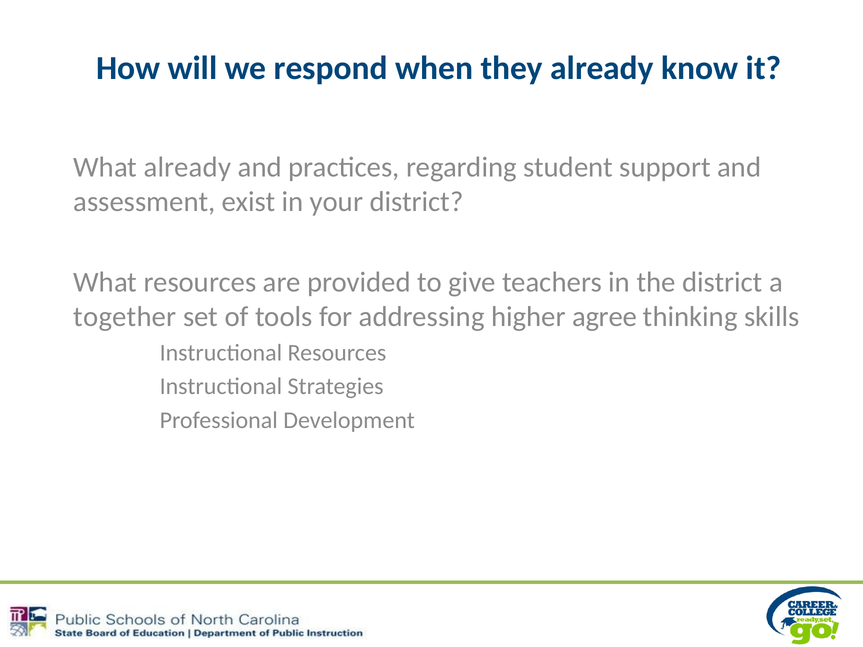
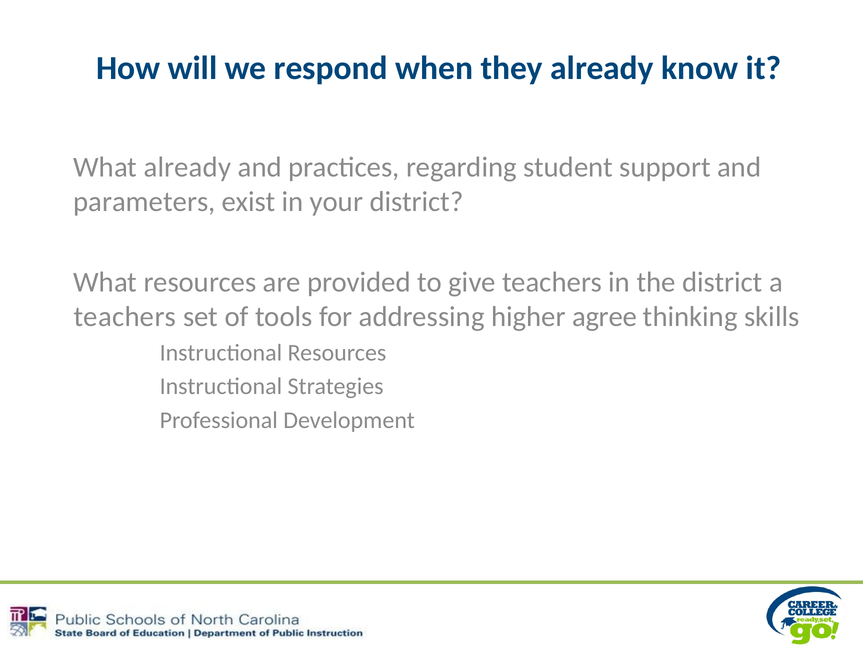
assessment: assessment -> parameters (144, 202)
together: together -> teachers (125, 317)
